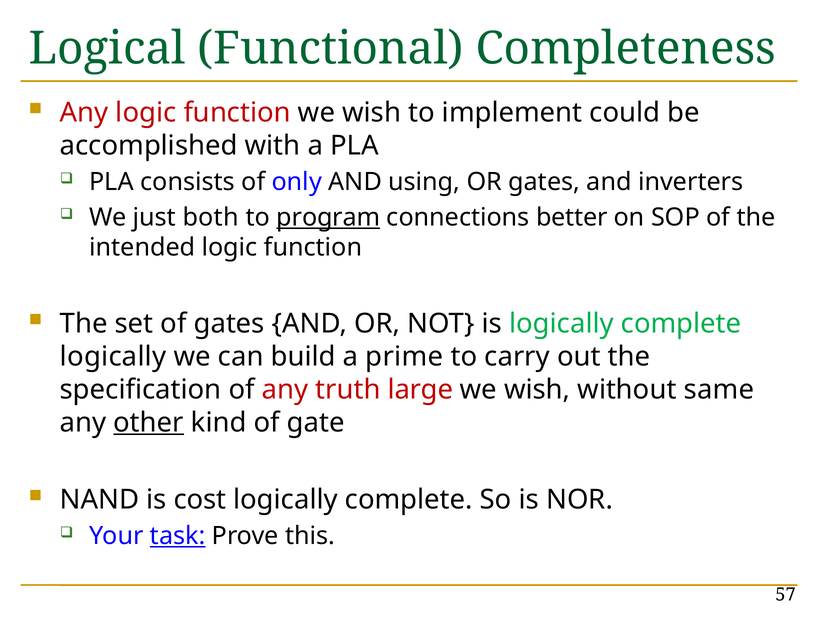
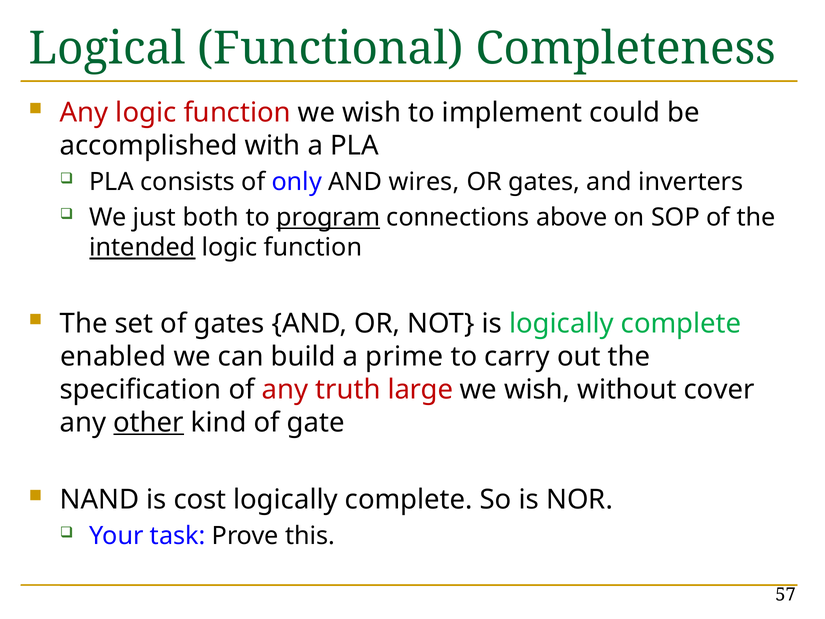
using: using -> wires (424, 182)
better: better -> above (572, 217)
intended underline: none -> present (142, 248)
logically: logically -> enabled (113, 356)
same: same -> cover (719, 389)
task underline: present -> none (178, 536)
